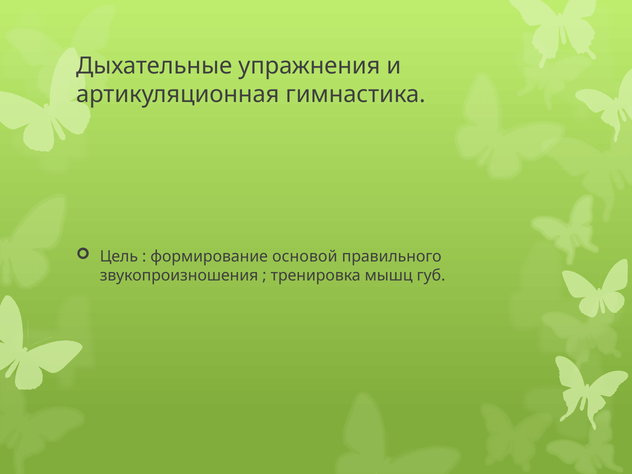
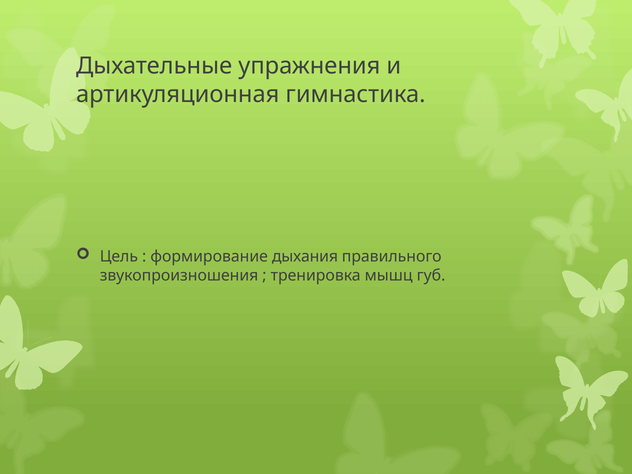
основой: основой -> дыхания (305, 257)
